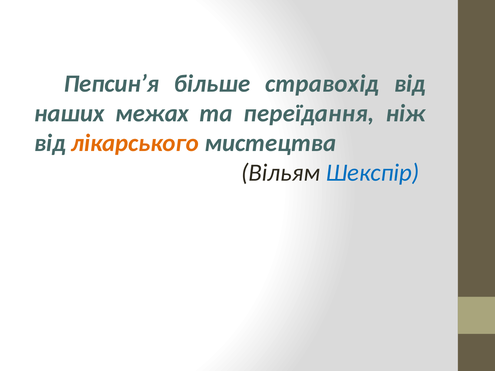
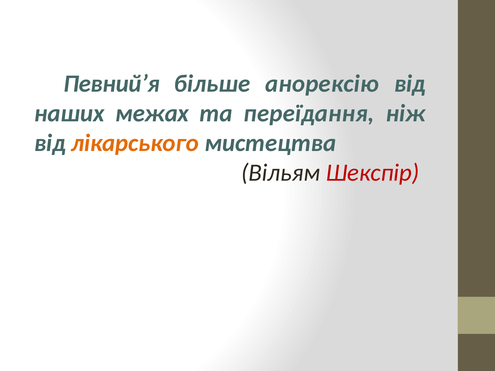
Пепсин’я: Пепсин’я -> Певний’я (112, 84)
стравохід: стравохід -> анорексію (322, 84)
Шекспір colour: blue -> red (373, 173)
